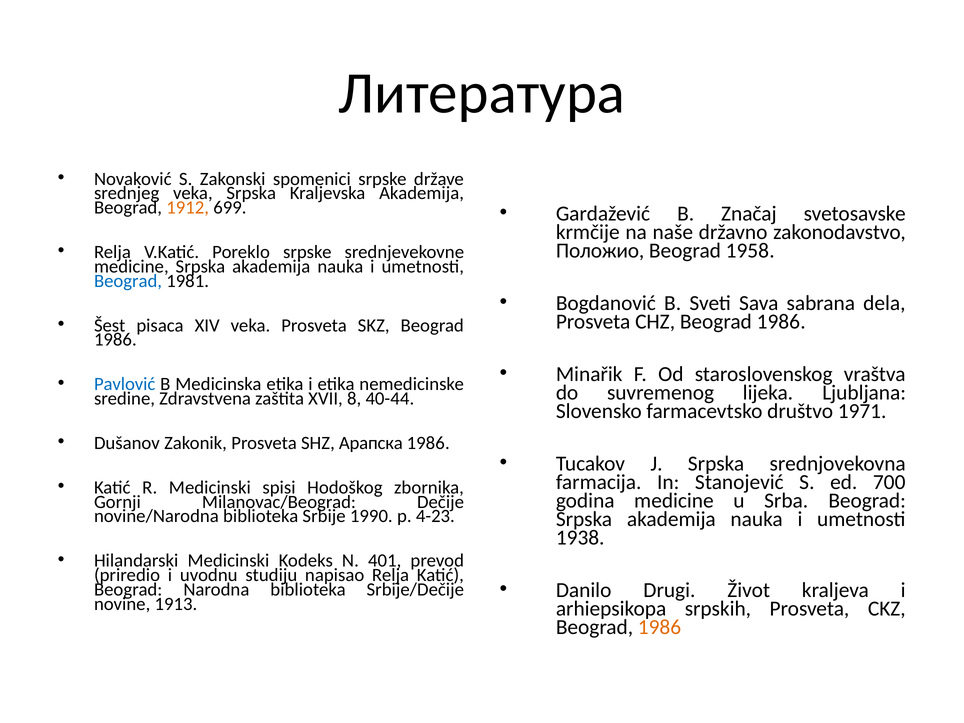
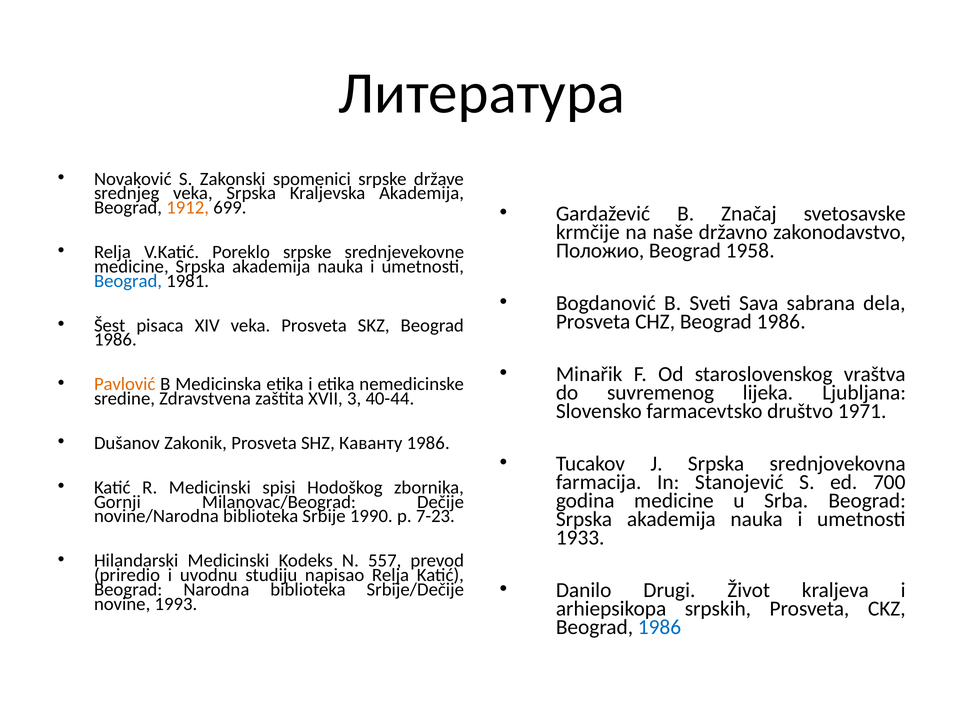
Pavlović colour: blue -> orange (125, 384)
8: 8 -> 3 (354, 399)
Арапска: Арапска -> Каванту (371, 443)
4-23: 4-23 -> 7-23 (435, 516)
1938: 1938 -> 1933 (580, 538)
401: 401 -> 557 (385, 561)
1913: 1913 -> 1993 (176, 604)
1986 colour: orange -> blue (659, 627)
